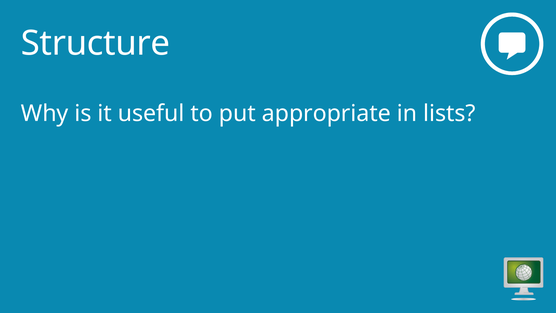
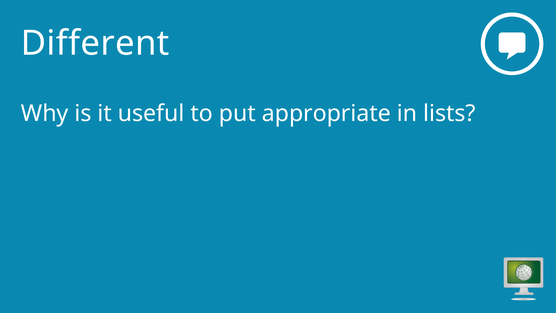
Structure: Structure -> Different (95, 43)
